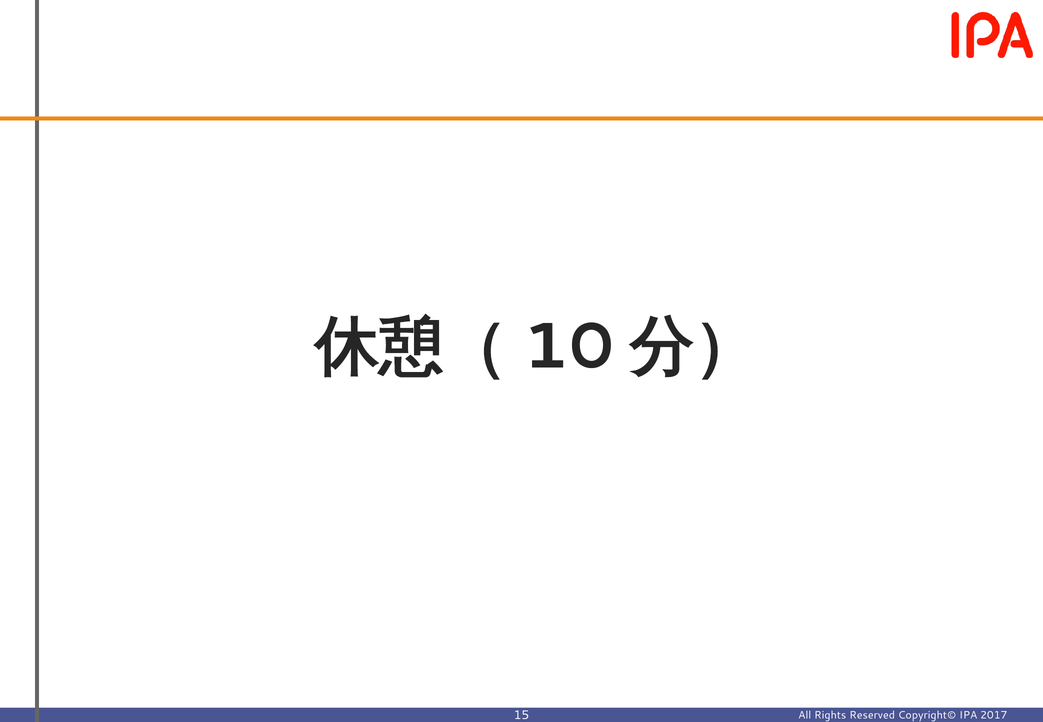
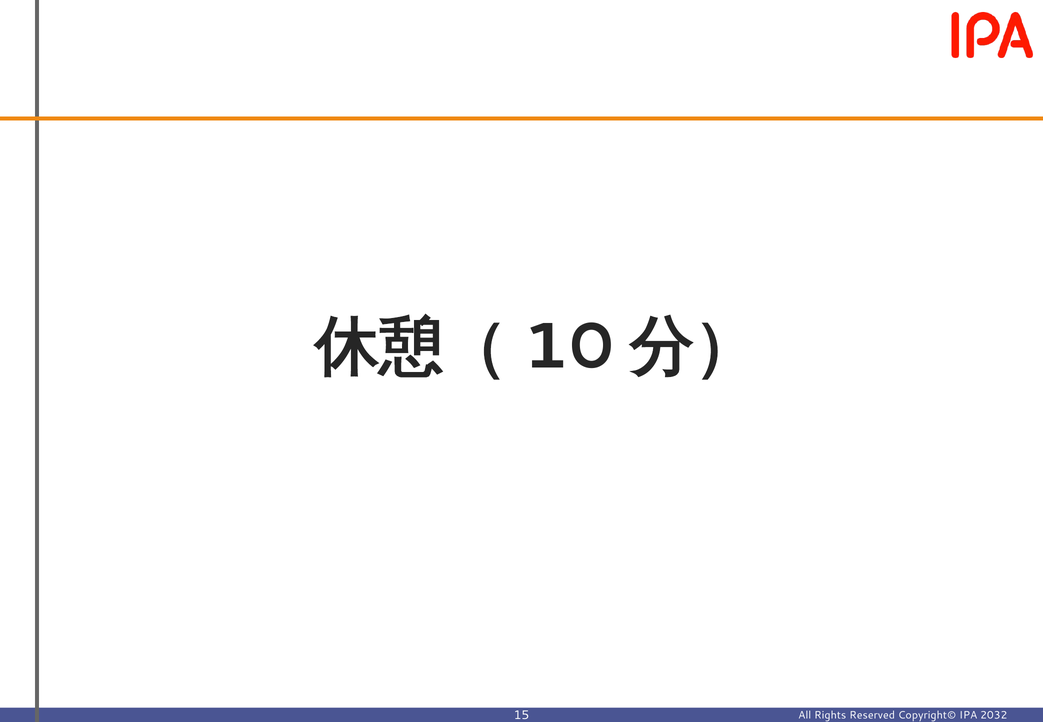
2017: 2017 -> 2032 (994, 715)
